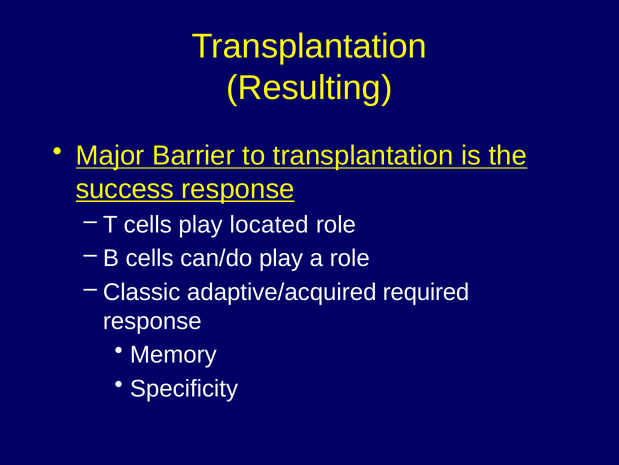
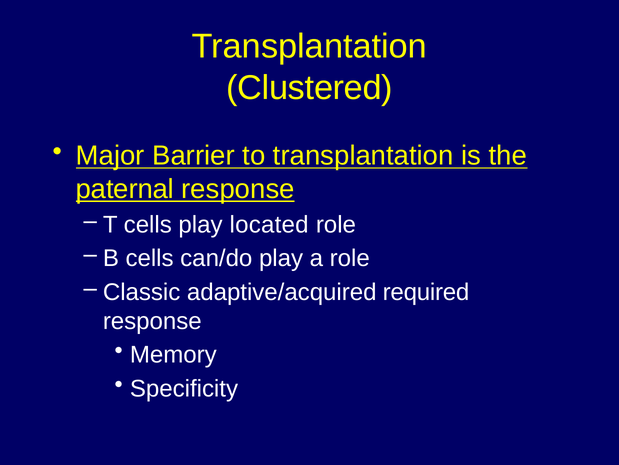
Resulting: Resulting -> Clustered (310, 87)
success: success -> paternal (125, 189)
